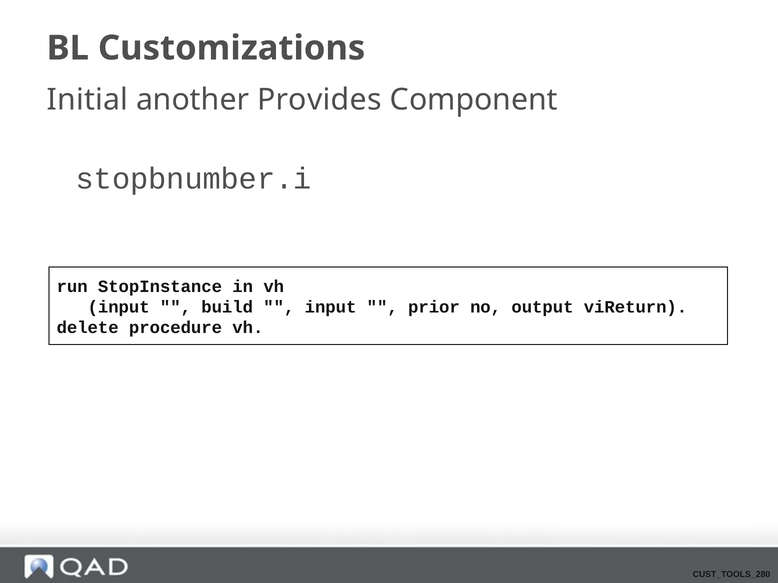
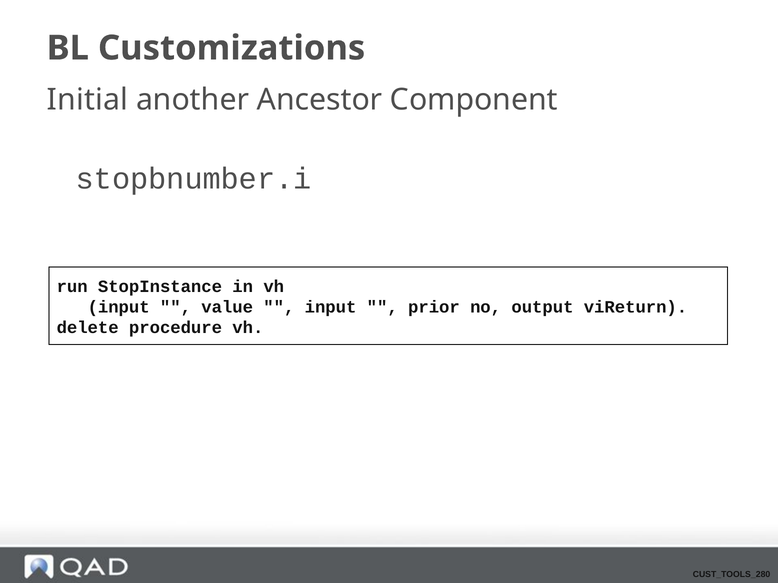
Provides: Provides -> Ancestor (320, 100)
build: build -> value (227, 307)
